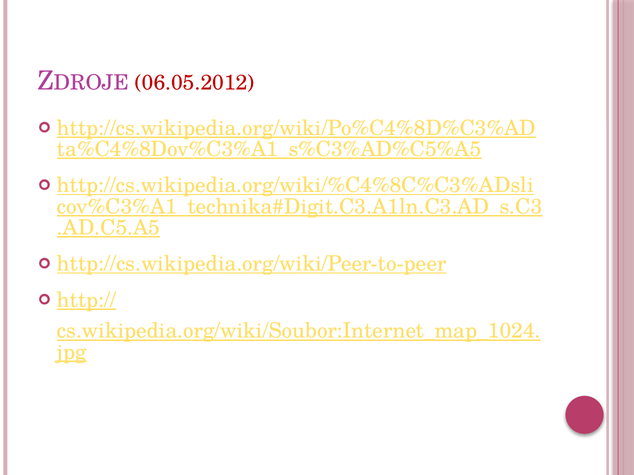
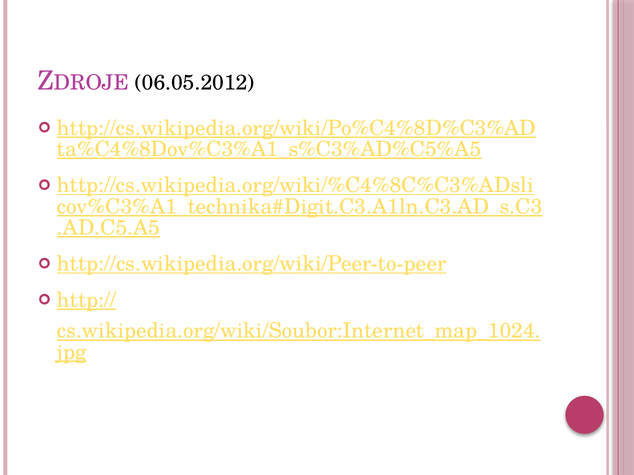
06.05.2012 colour: red -> black (195, 83)
